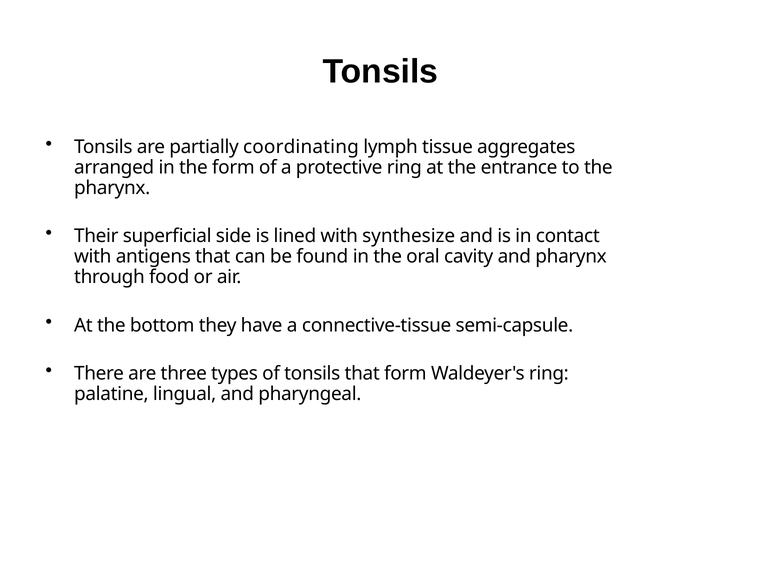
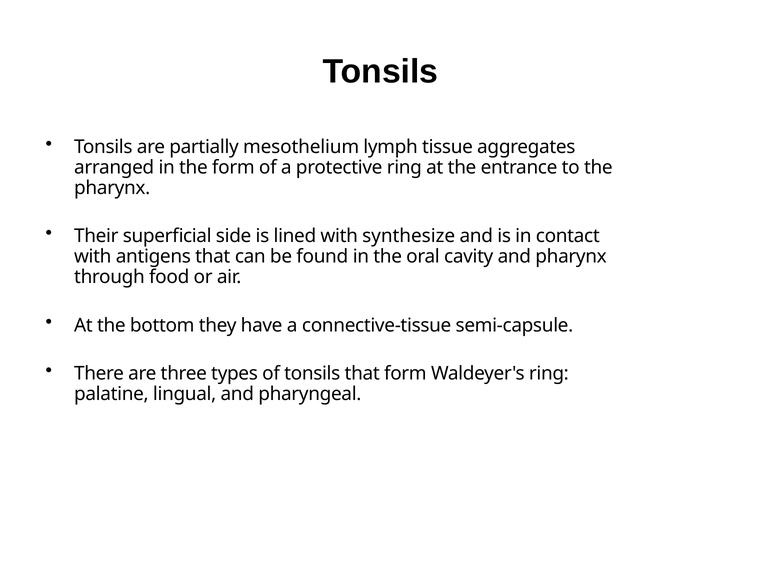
coordinating: coordinating -> mesothelium (301, 147)
